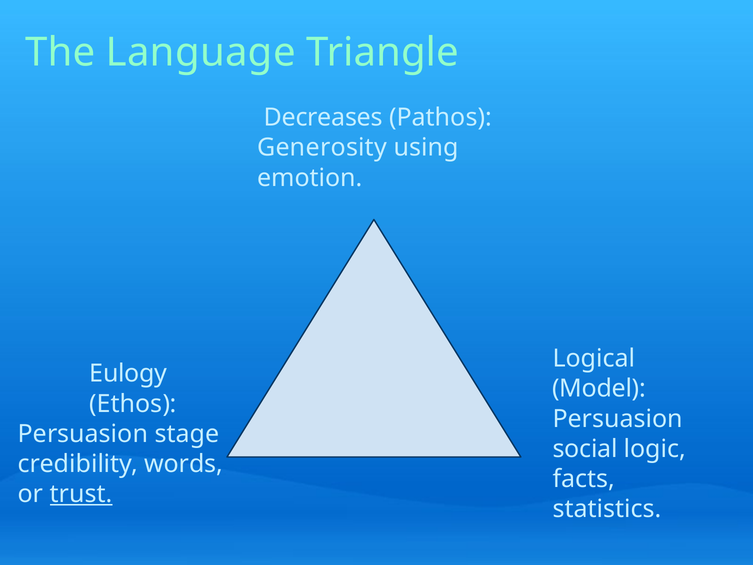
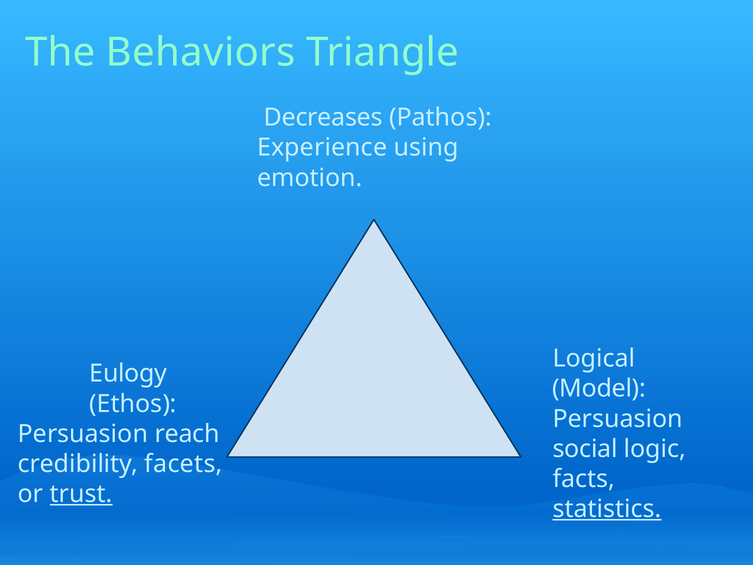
Language: Language -> Behaviors (201, 52)
Generosity: Generosity -> Experience (322, 148)
stage: stage -> reach (187, 434)
words: words -> facets (183, 464)
statistics underline: none -> present (607, 509)
